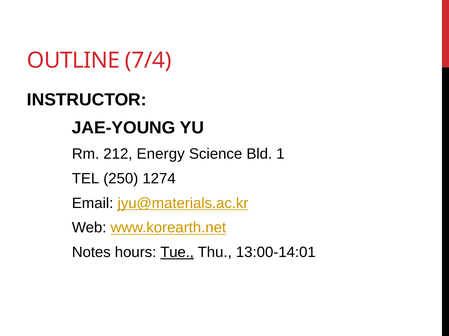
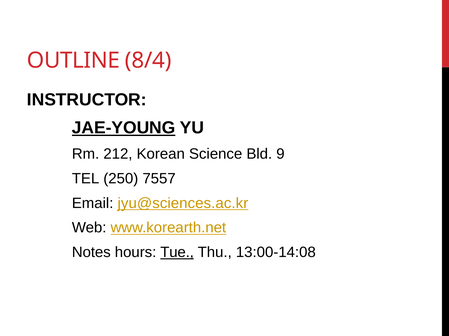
7/4: 7/4 -> 8/4 (148, 61)
JAE-YOUNG underline: none -> present (124, 128)
Energy: Energy -> Korean (161, 154)
1: 1 -> 9 (280, 154)
1274: 1274 -> 7557 (159, 179)
jyu@materials.ac.kr: jyu@materials.ac.kr -> jyu@sciences.ac.kr (183, 204)
13:00-14:01: 13:00-14:01 -> 13:00-14:08 (276, 253)
